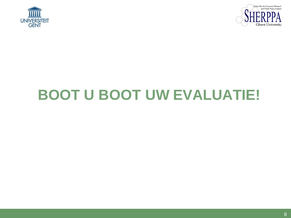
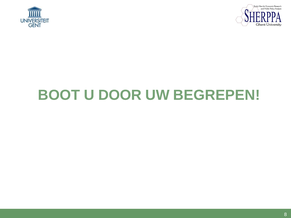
U BOOT: BOOT -> DOOR (120, 95)
EVALUATIE: EVALUATIE -> BEGREPEN (217, 95)
